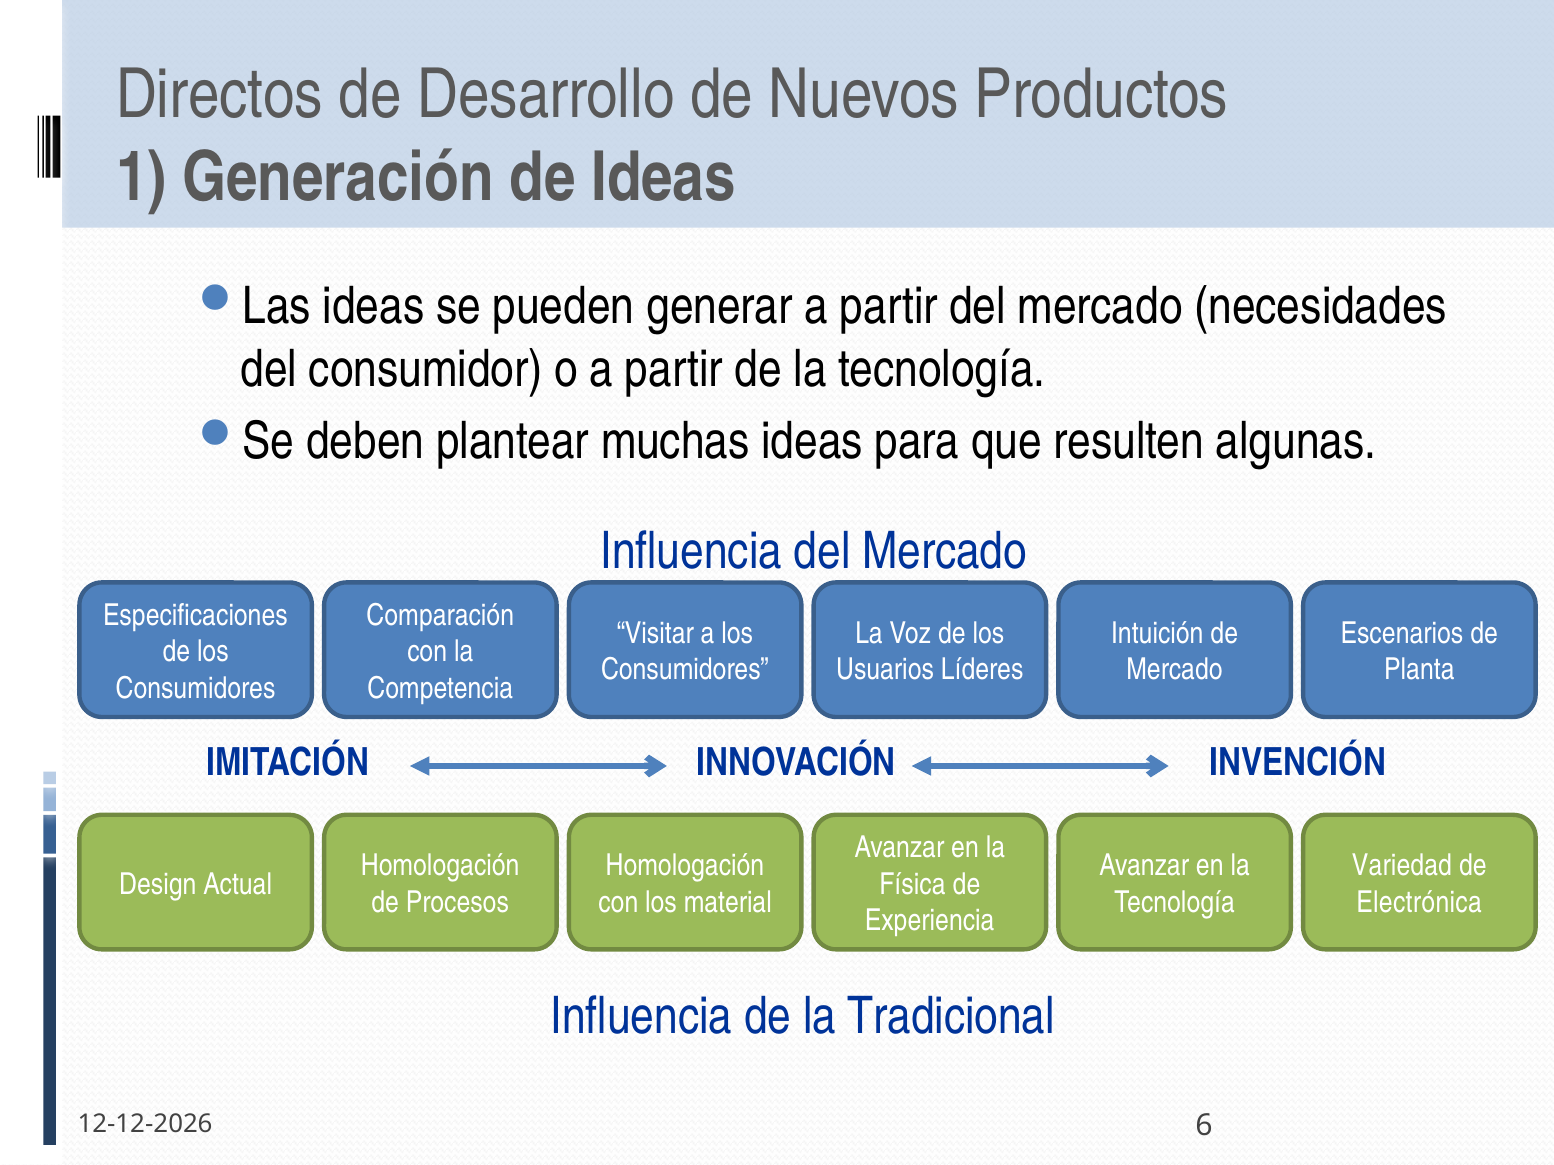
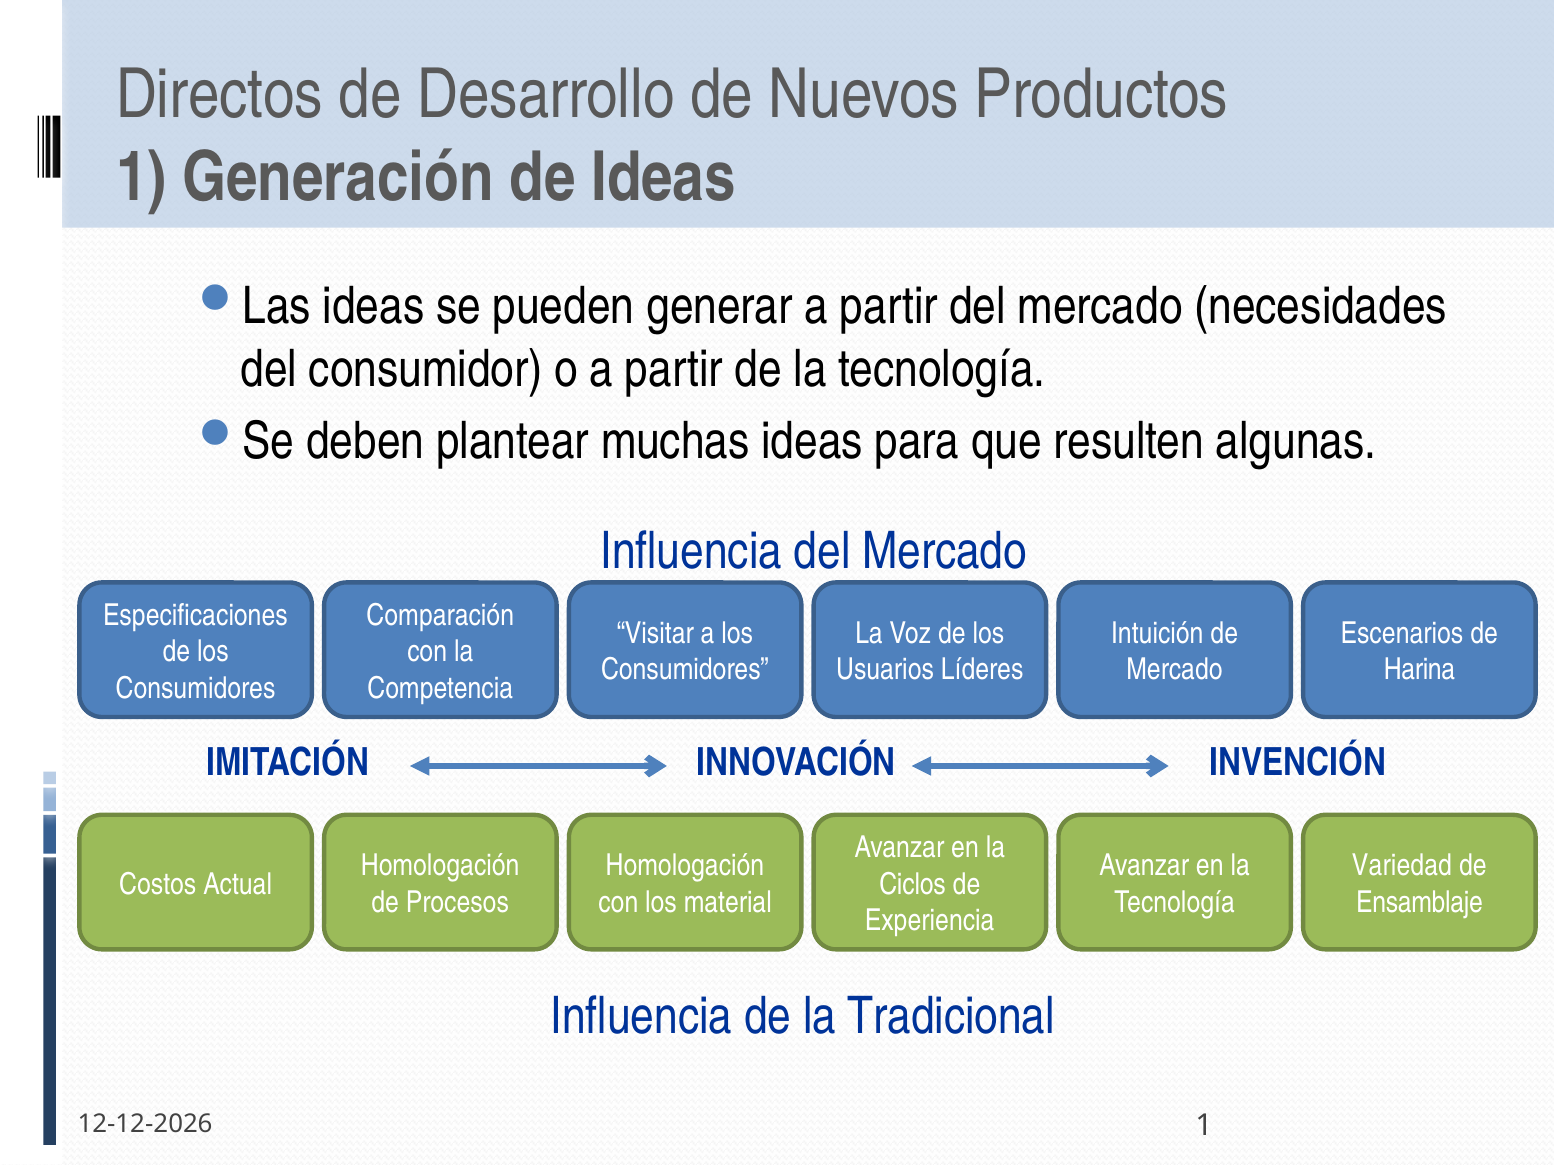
Planta: Planta -> Harina (1420, 670)
Design: Design -> Costos (158, 885)
Física: Física -> Ciclos (913, 885)
Electrónica: Electrónica -> Ensamblaje (1419, 903)
6: 6 -> 1 (1204, 1126)
